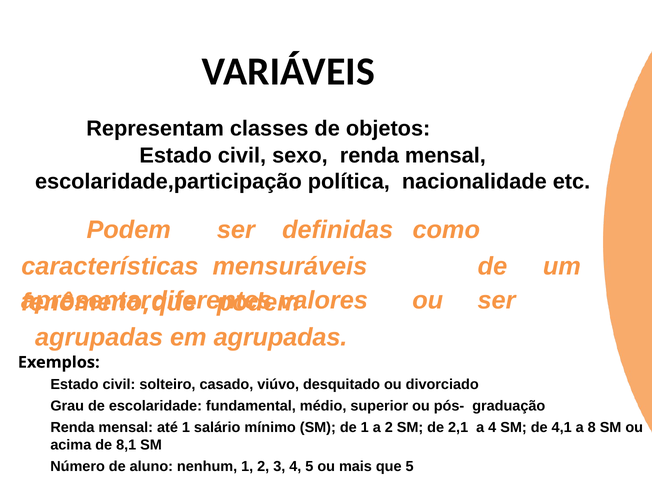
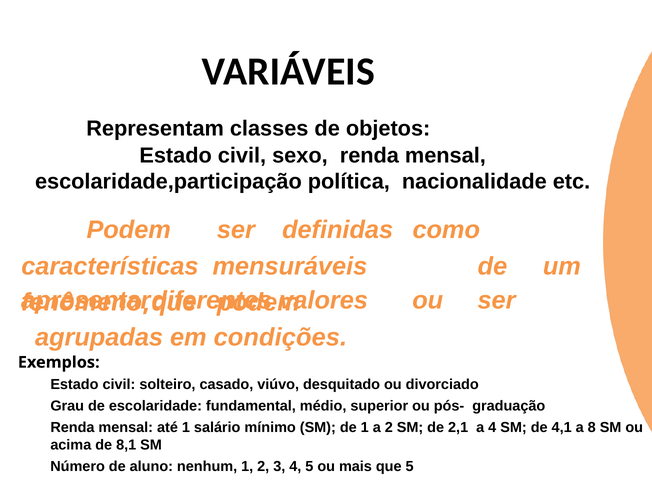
em agrupadas: agrupadas -> condições (280, 337)
